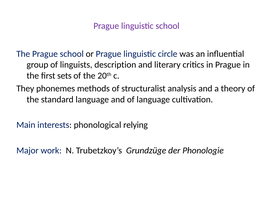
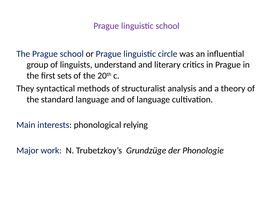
description: description -> understand (115, 65)
phonemes: phonemes -> syntactical (56, 88)
